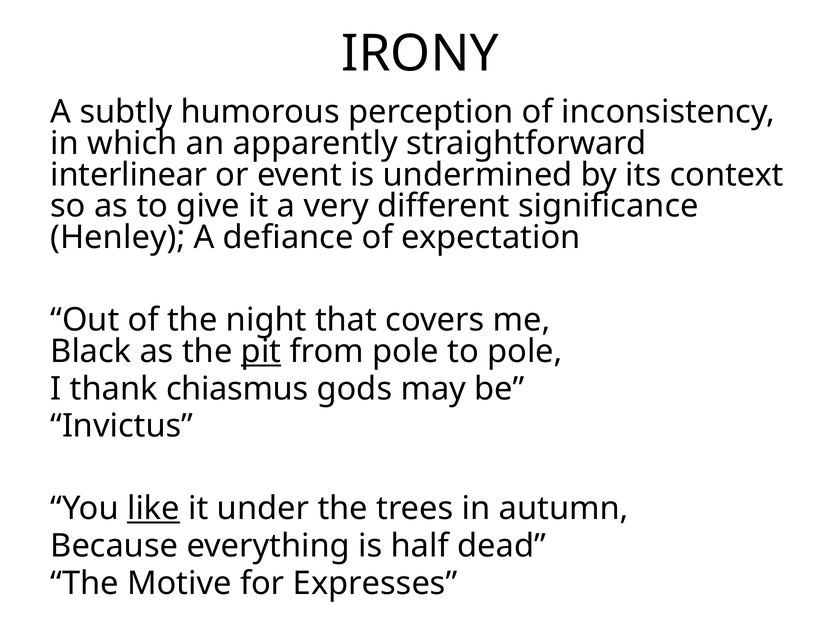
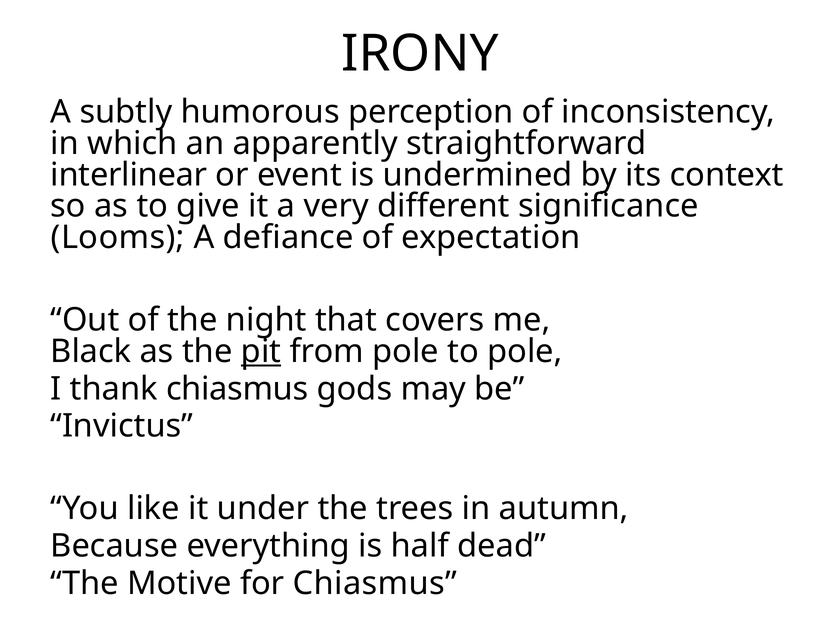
Henley: Henley -> Looms (118, 238)
like underline: present -> none (153, 509)
for Expresses: Expresses -> Chiasmus (375, 583)
